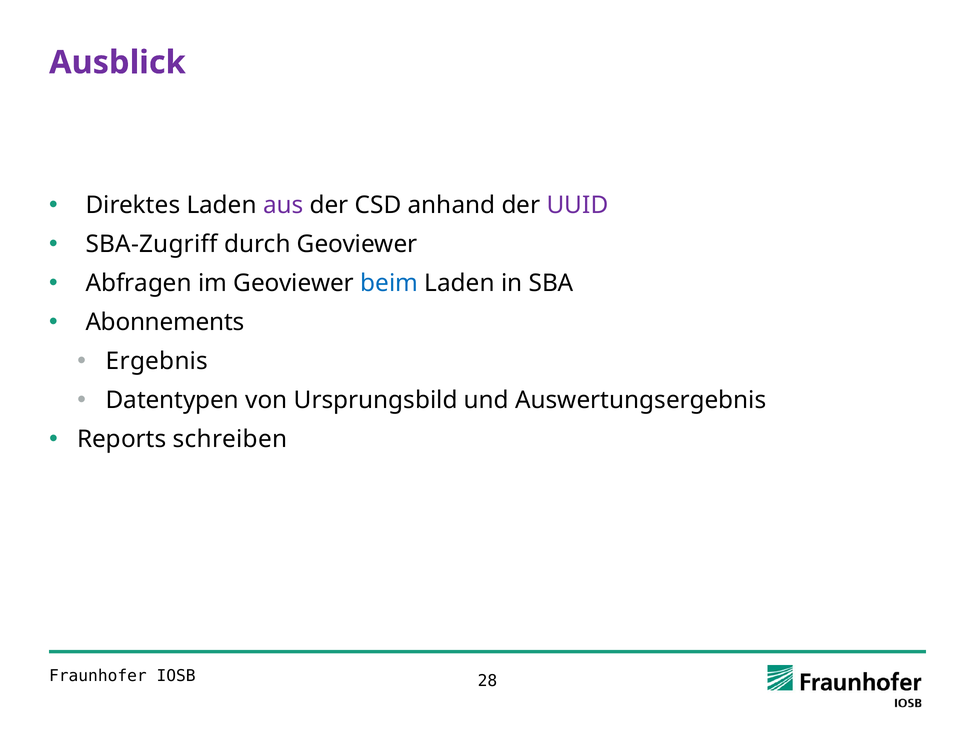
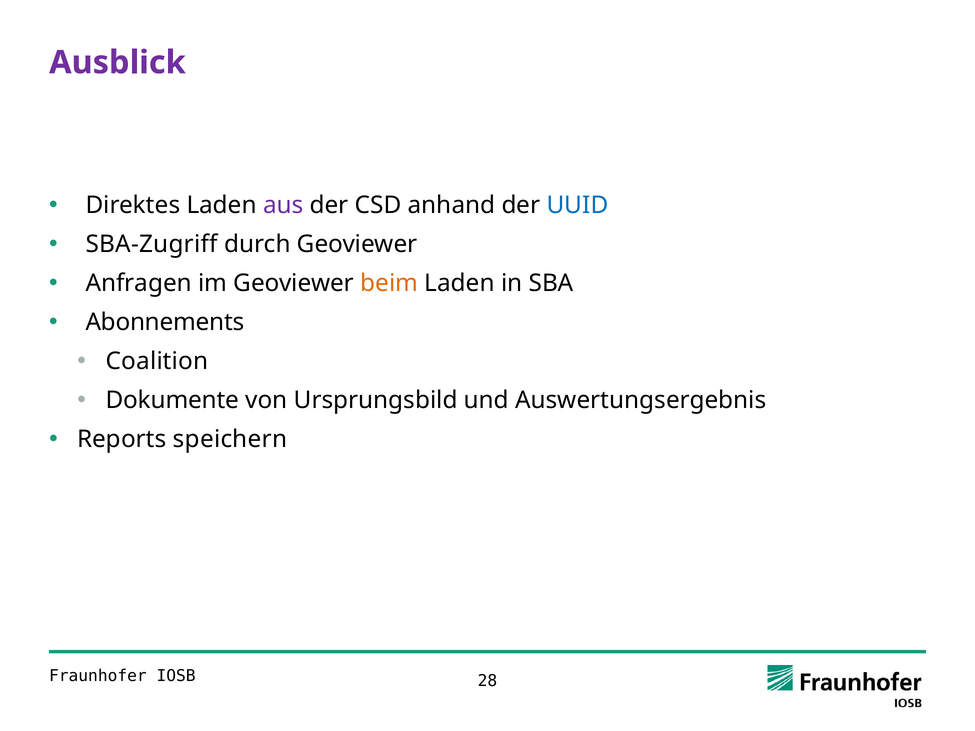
UUID colour: purple -> blue (577, 205)
Abfragen: Abfragen -> Anfragen (139, 283)
beim colour: blue -> orange (389, 283)
Ergebnis: Ergebnis -> Coalition (157, 361)
Datentypen: Datentypen -> Dokumente (172, 400)
schreiben: schreiben -> speichern (230, 439)
